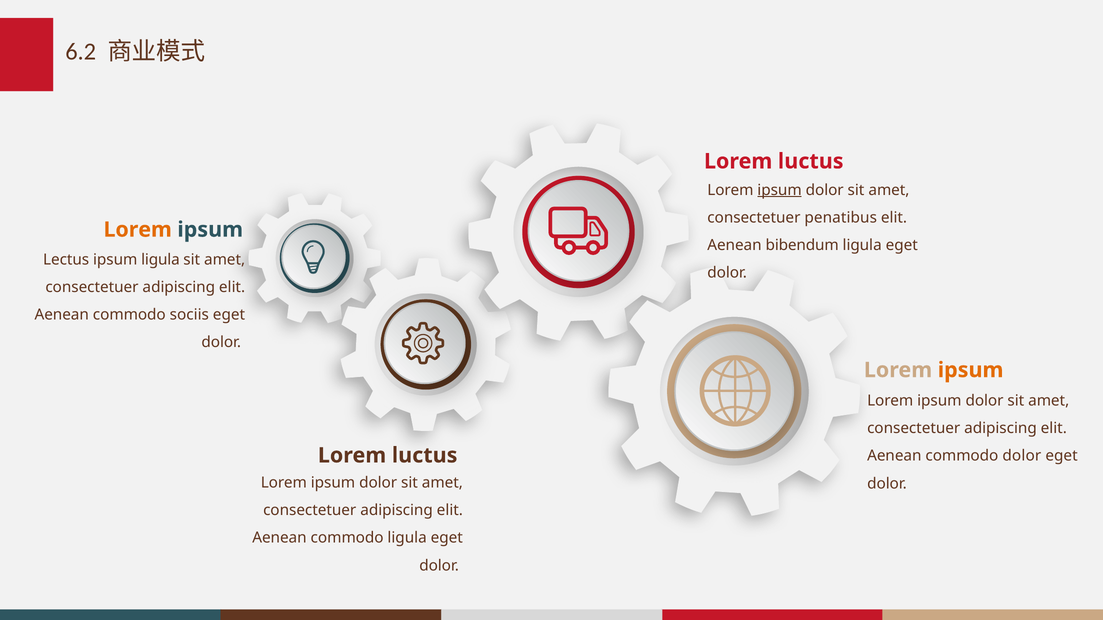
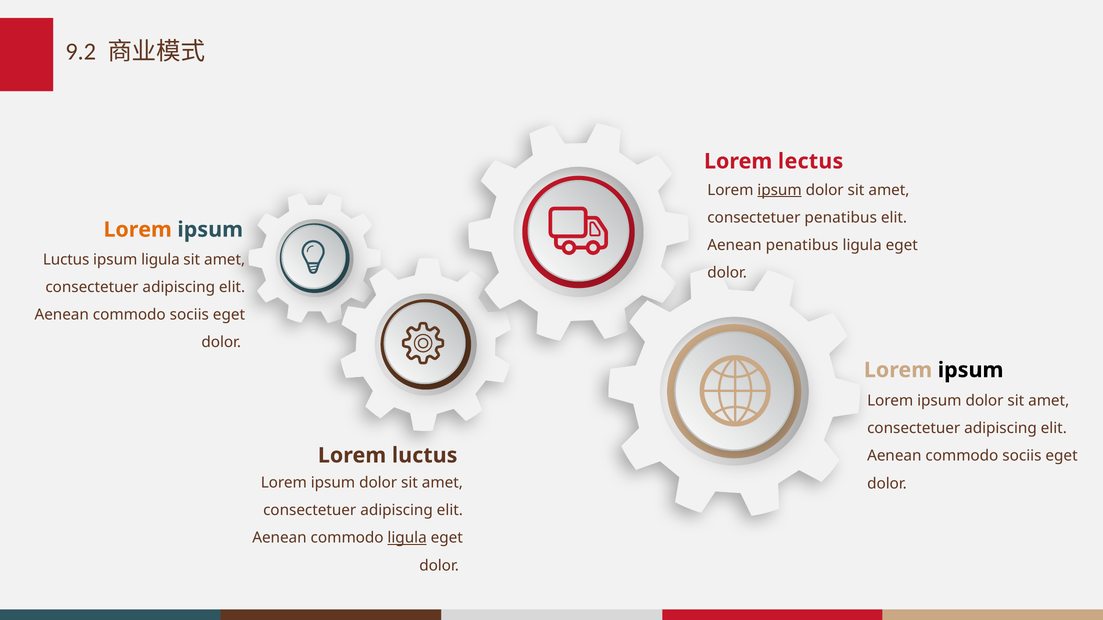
6.2: 6.2 -> 9.2 (81, 52)
luctus: luctus -> lectus (811, 161)
Aenean bibendum: bibendum -> penatibus (802, 245)
Lectus: Lectus -> Luctus (66, 260)
ipsum colour: orange -> black (971, 370)
dolor: dolor -> sociis (1022, 456)
ligula underline: none -> present (407, 538)
